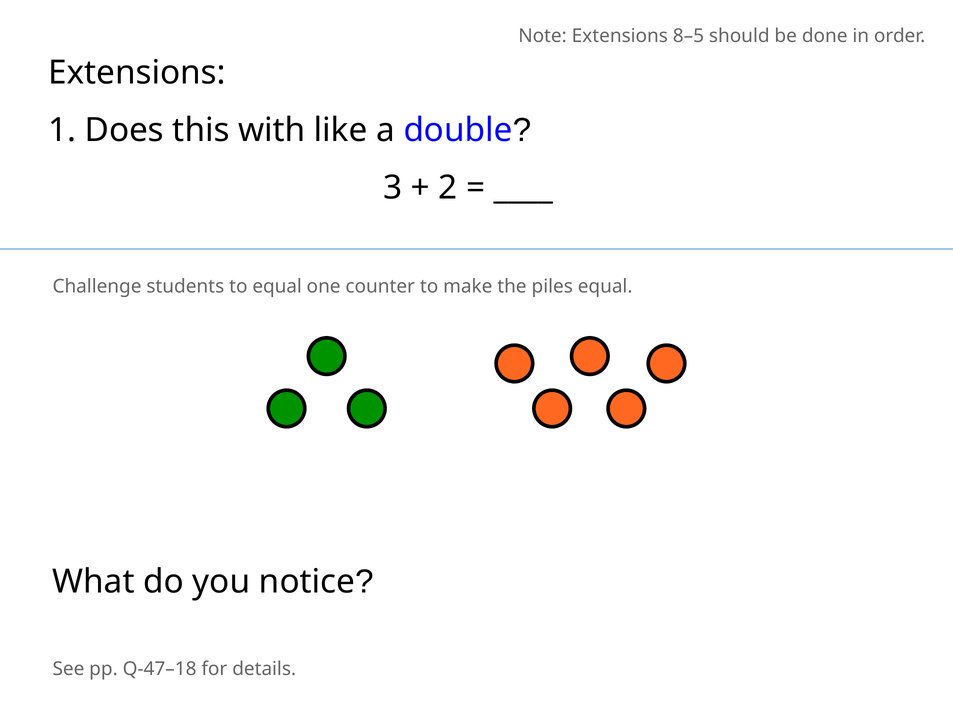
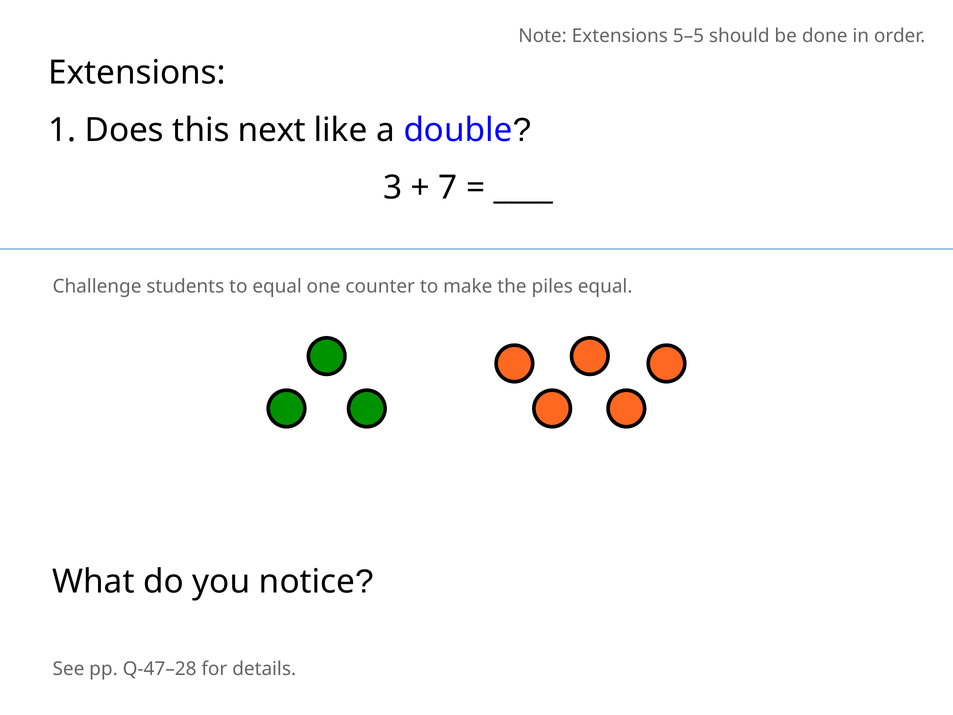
8–5: 8–5 -> 5–5 (688, 36)
with: with -> next (272, 130)
2: 2 -> 7 (448, 188)
Q-47–18: Q-47–18 -> Q-47–28 (160, 669)
